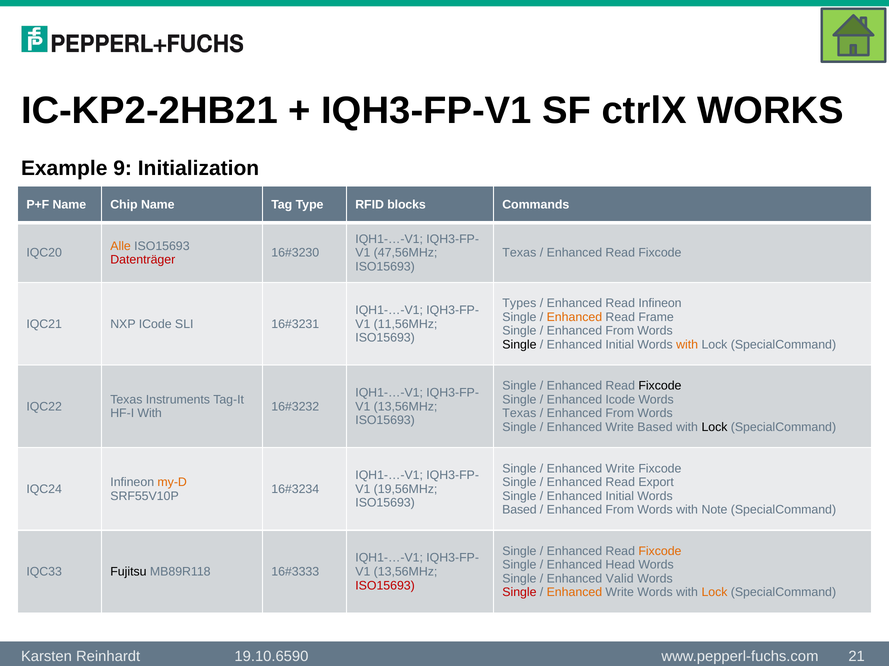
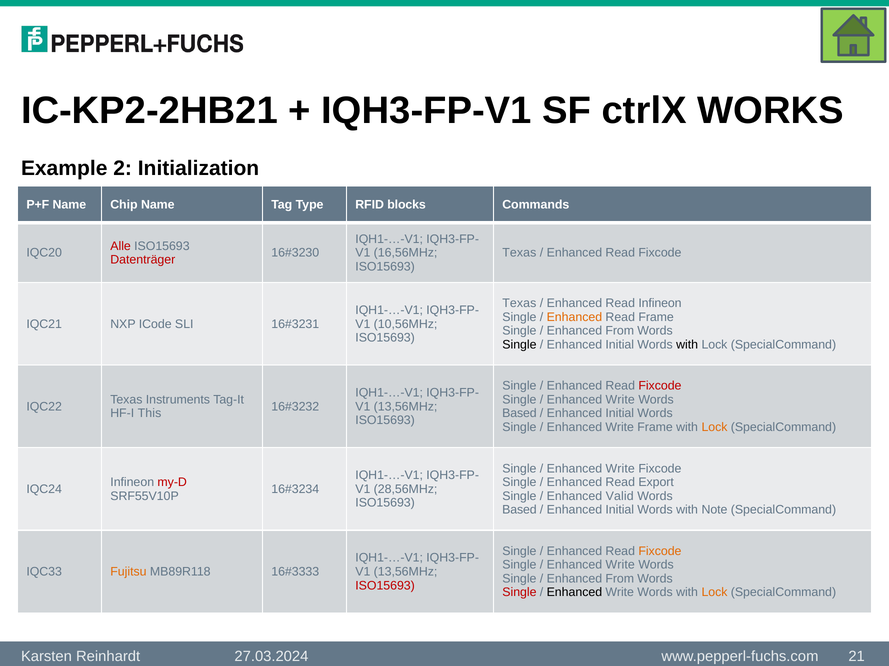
9: 9 -> 2 (123, 169)
Alle colour: orange -> red (121, 246)
47,56MHz: 47,56MHz -> 16,56MHz (406, 253)
Types: Types -> Texas (519, 304)
11,56MHz: 11,56MHz -> 10,56MHz (406, 324)
with colour: orange -> black (687, 345)
Fixcode colour: black -> red (660, 386)
Icode: Icode -> Write (620, 400)
HF-I With: With -> This (150, 414)
Texas: Texas -> Based (519, 414)
From: From -> Initial (620, 414)
Write Based: Based -> Frame (655, 428)
Lock colour: black -> orange (714, 428)
my-D colour: orange -> red (172, 483)
19,56MHz: 19,56MHz -> 28,56MHz (406, 490)
Initial: Initial -> Valid (620, 497)
From: From -> Initial (620, 510)
Head: Head -> Write (620, 565)
Fujitsu colour: black -> orange (128, 572)
Valid: Valid -> From (620, 579)
Enhanced colour: orange -> black (574, 593)
19.10.6590: 19.10.6590 -> 27.03.2024 (271, 657)
